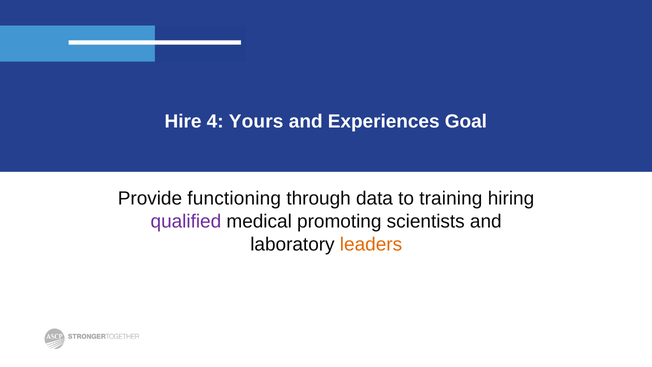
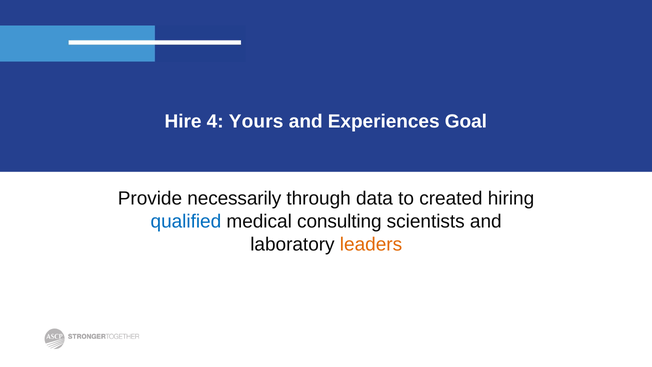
functioning: functioning -> necessarily (234, 199)
training: training -> created (451, 199)
qualified colour: purple -> blue (186, 221)
promoting: promoting -> consulting (339, 221)
